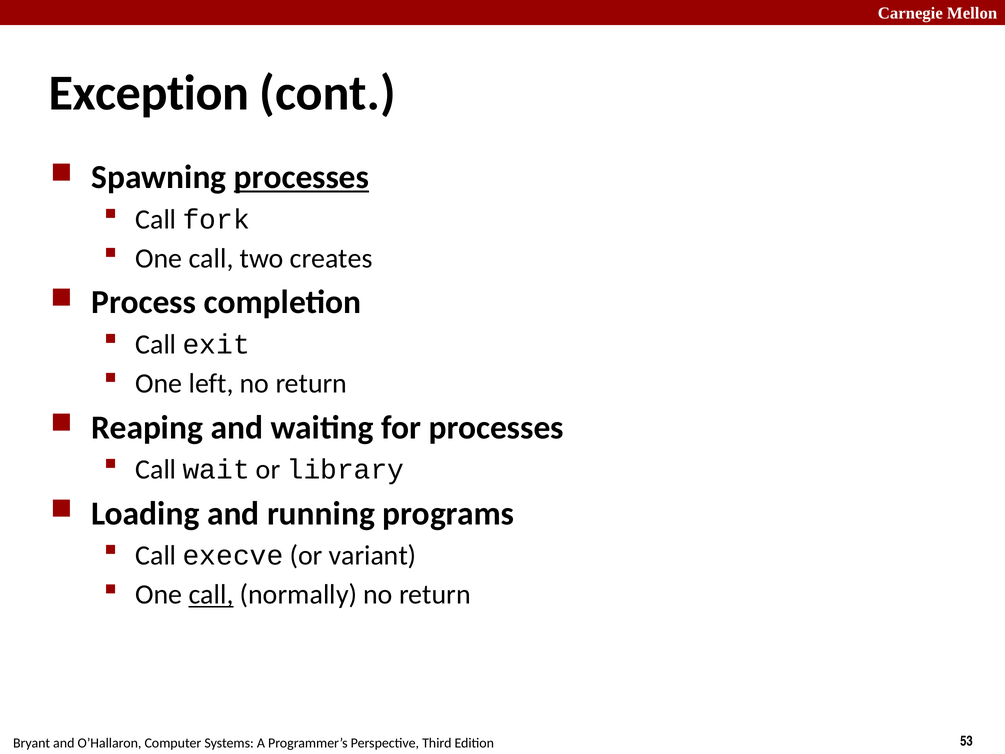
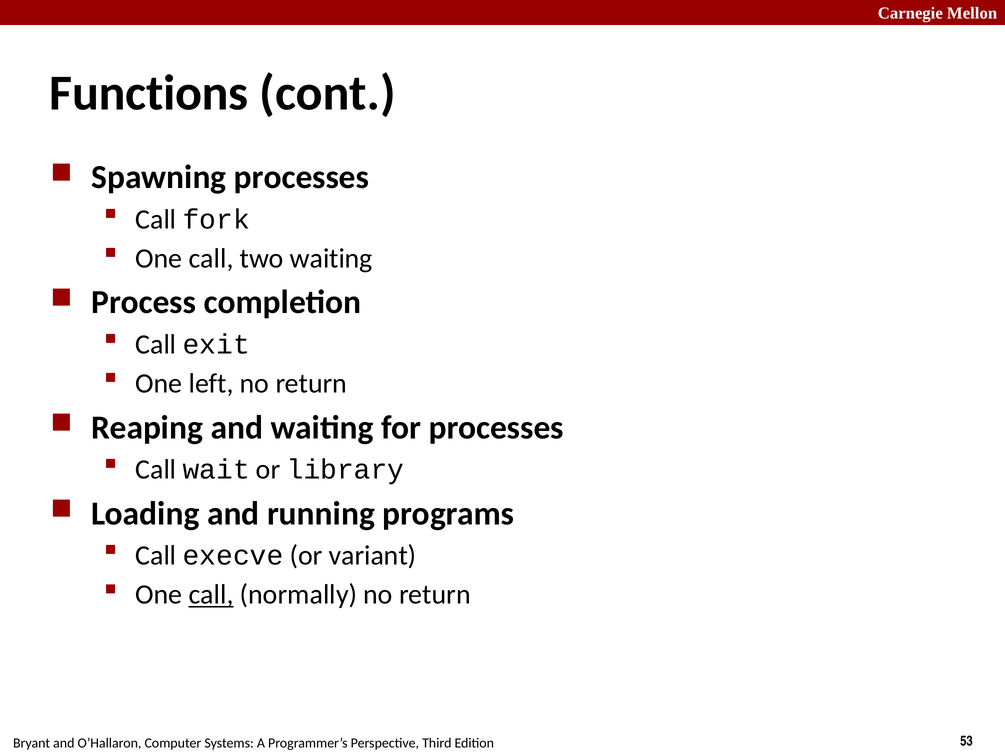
Exception: Exception -> Functions (149, 93)
processes underline: present -> none (302, 177)
two creates: creates -> waiting (331, 258)
